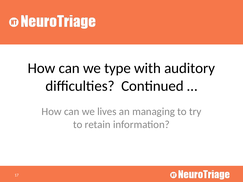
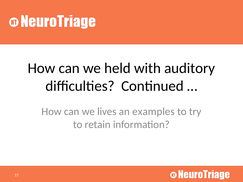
type: type -> held (118, 68)
managing: managing -> examples (154, 112)
